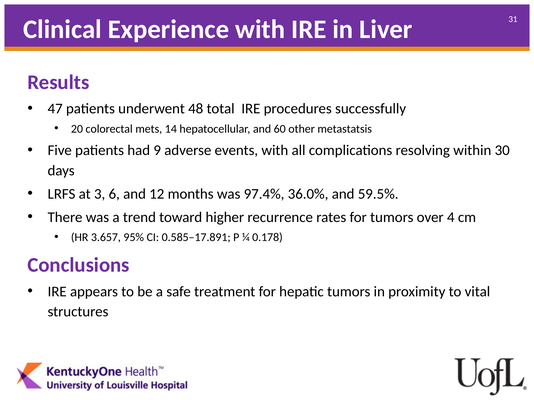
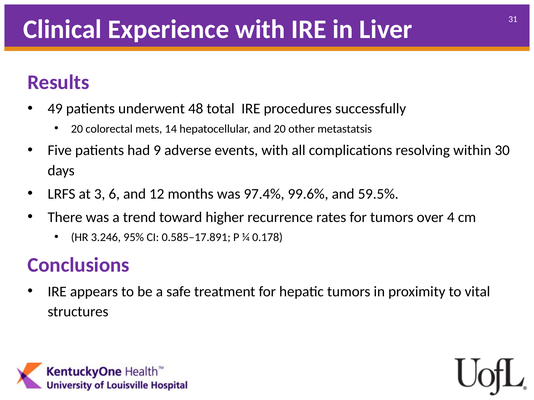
47: 47 -> 49 (55, 109)
and 60: 60 -> 20 (280, 129)
36.0%: 36.0% -> 99.6% (308, 194)
3.657: 3.657 -> 3.246 (106, 238)
